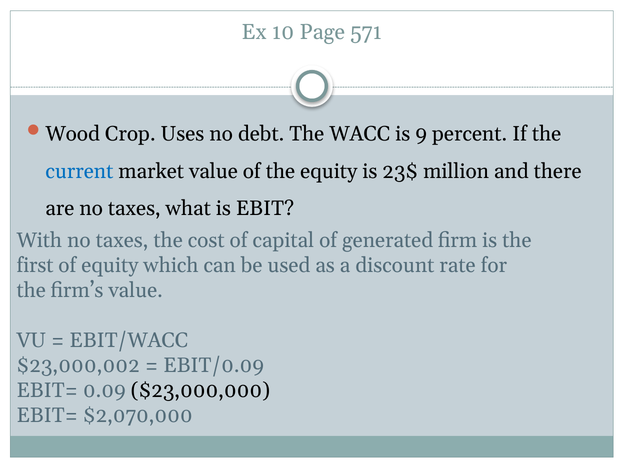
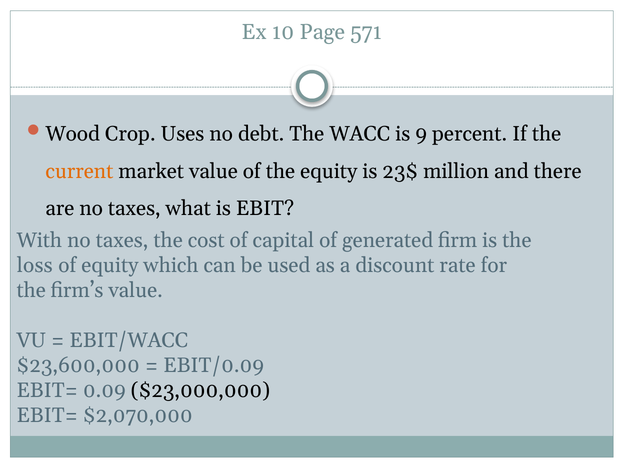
current colour: blue -> orange (79, 171)
first: first -> loss (35, 266)
$23,000,002: $23,000,002 -> $23,600,000 (78, 365)
